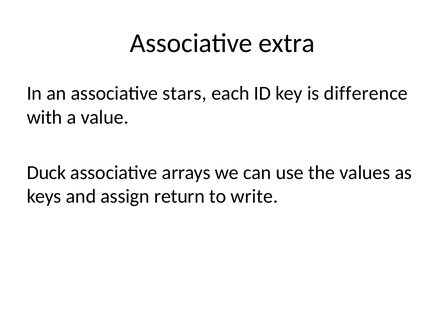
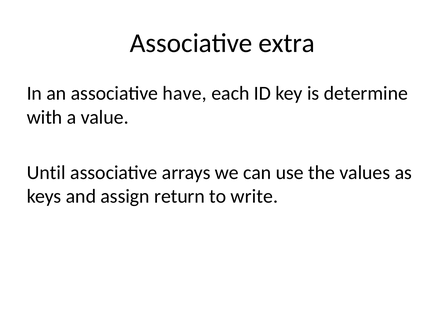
stars: stars -> have (185, 93)
difference: difference -> determine (366, 93)
Duck: Duck -> Until (46, 172)
